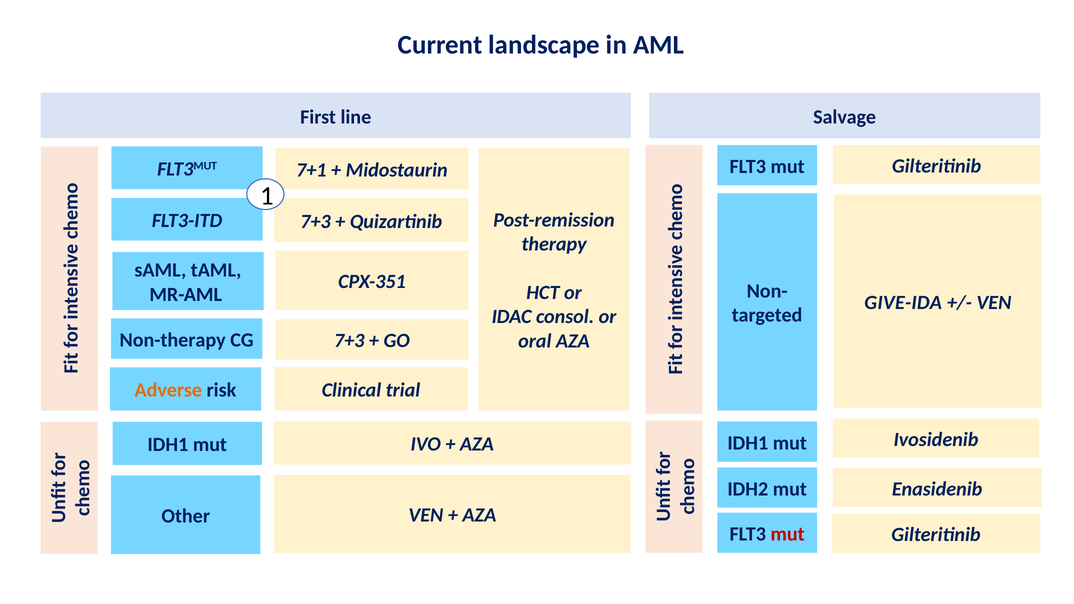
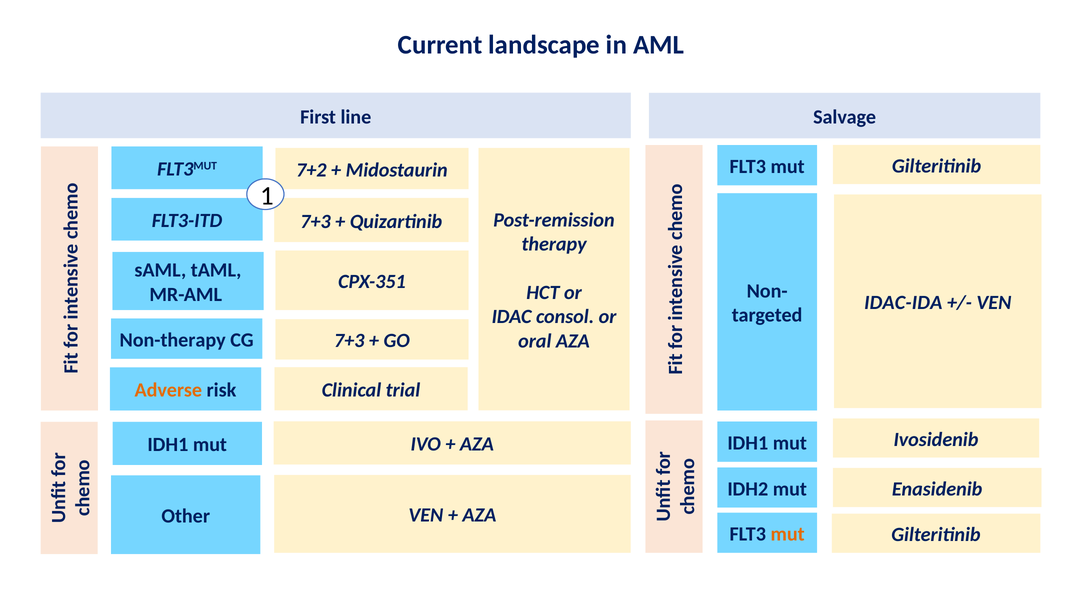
7+1: 7+1 -> 7+2 (311, 170)
GIVE-IDA: GIVE-IDA -> IDAC-IDA (903, 303)
mut colour: red -> orange (788, 534)
